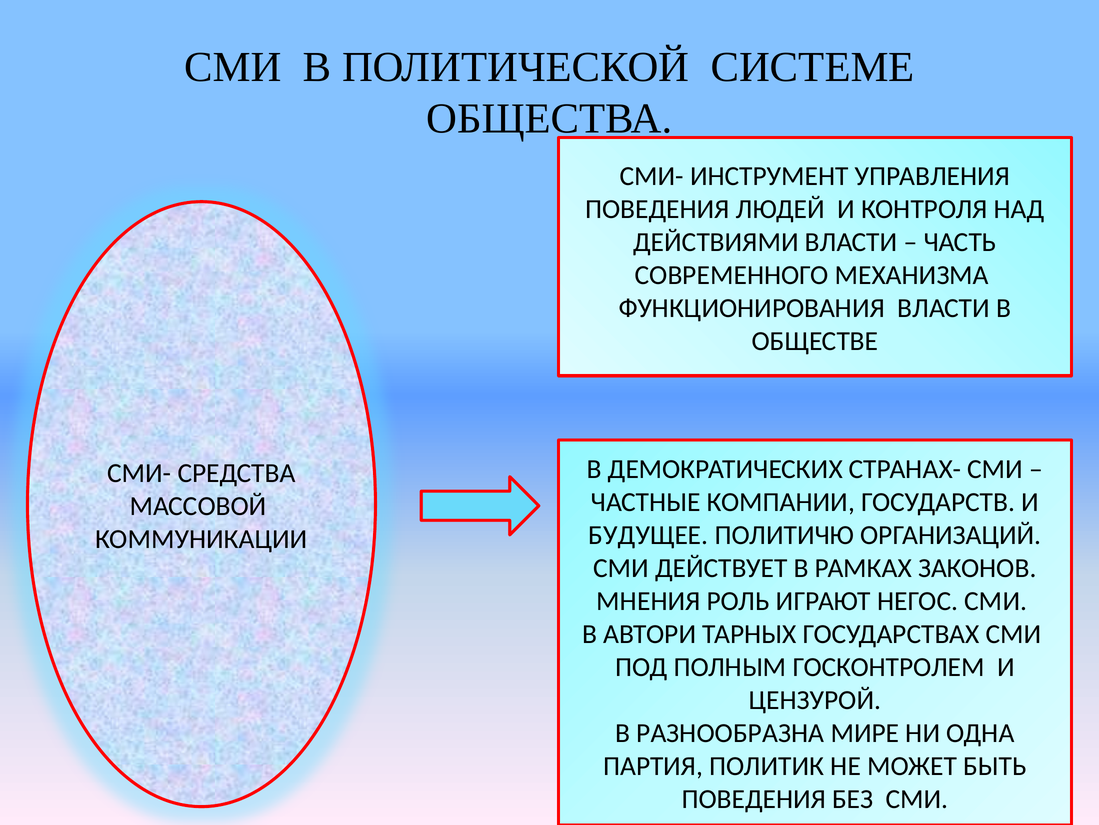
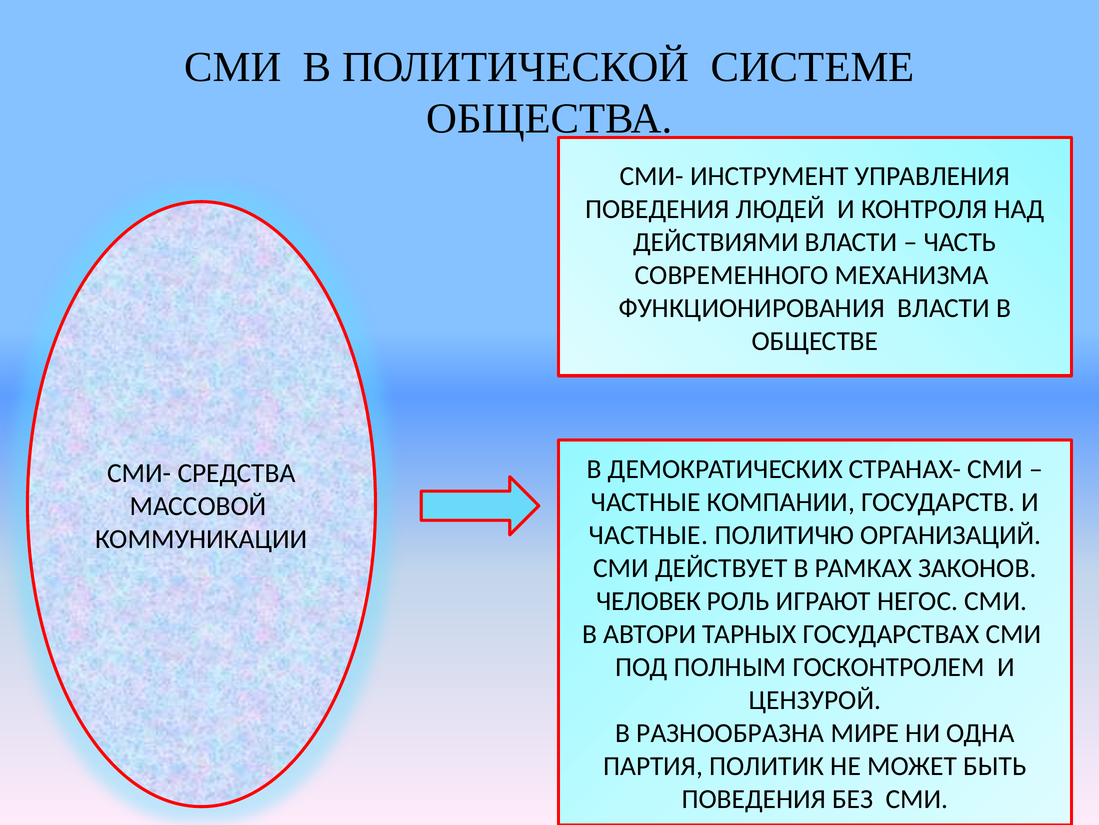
БУДУЩЕЕ: БУДУЩЕЕ -> ЧАСТНЫЕ (648, 535)
МНЕНИЯ: МНЕНИЯ -> ЧЕЛОВЕК (649, 601)
